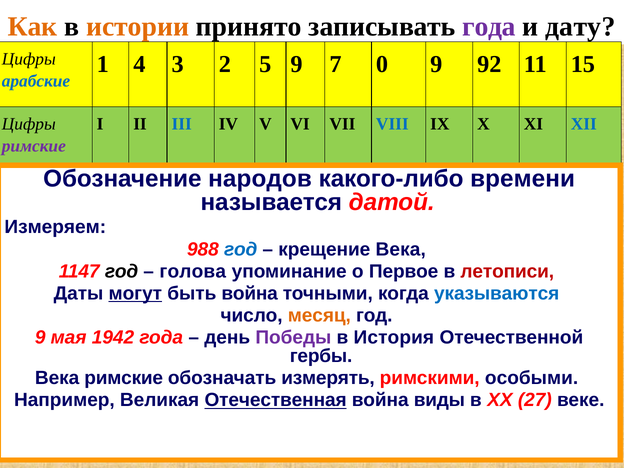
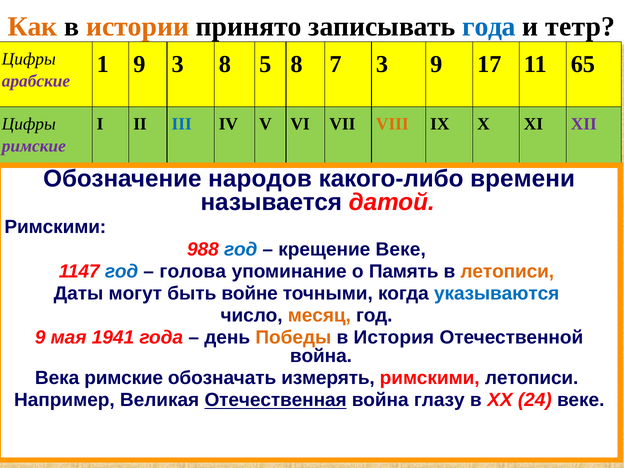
года colour: purple -> blue (489, 27)
дату: дату -> тетр (580, 27)
1 4: 4 -> 9 (139, 64)
3 2: 2 -> 8 (225, 64)
5 9: 9 -> 8 (297, 64)
7 0: 0 -> 3 (382, 64)
92: 92 -> 17 (489, 64)
15: 15 -> 65 (583, 64)
арабские colour: blue -> purple (36, 81)
VIII colour: blue -> orange (392, 124)
XII colour: blue -> purple (584, 124)
Измеряем: Измеряем -> Римскими (55, 227)
крещение Века: Века -> Веке (401, 249)
год colour: black -> blue (122, 271)
Первое: Первое -> Память (404, 271)
летописи colour: red -> orange (507, 271)
могут underline: present -> none (135, 293)
быть война: война -> войне (250, 293)
1942: 1942 -> 1941 (113, 338)
Победы colour: purple -> orange (293, 338)
гербы: гербы -> война (321, 356)
римскими особыми: особыми -> летописи (532, 378)
виды: виды -> глазу (439, 400)
27: 27 -> 24 (535, 400)
